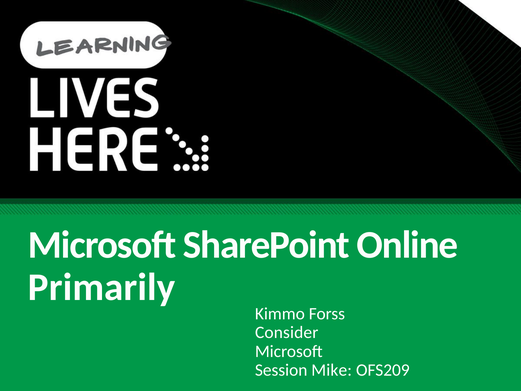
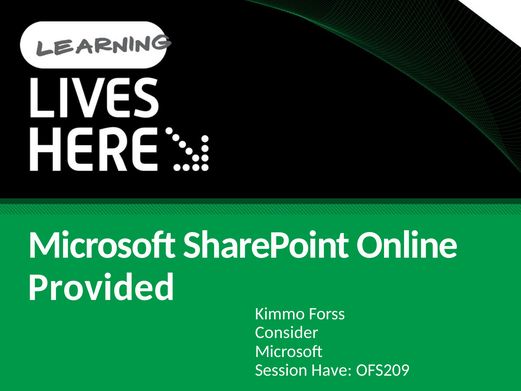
Primarily: Primarily -> Provided (102, 287)
Mike: Mike -> Have (332, 370)
